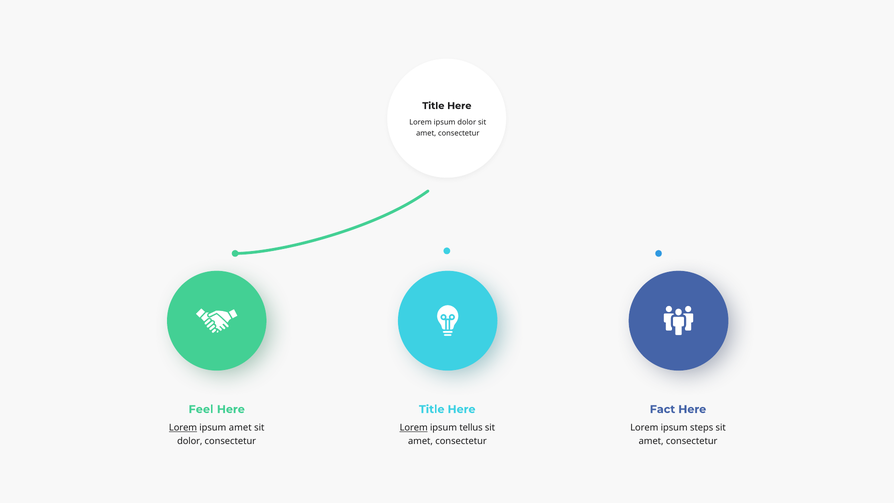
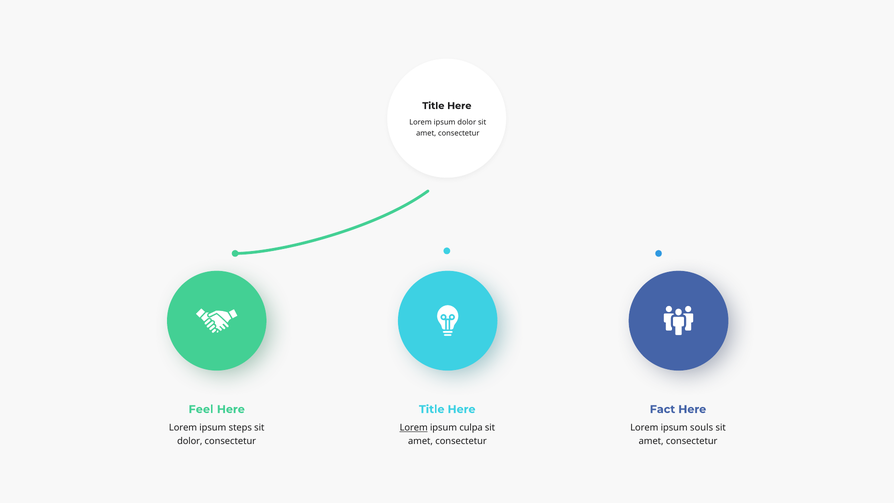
Lorem underline: present -> none (183, 428)
ipsum amet: amet -> steps (240, 428)
tellus: tellus -> culpa (471, 428)
steps: steps -> souls (702, 428)
